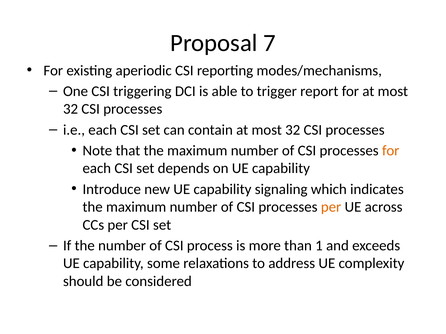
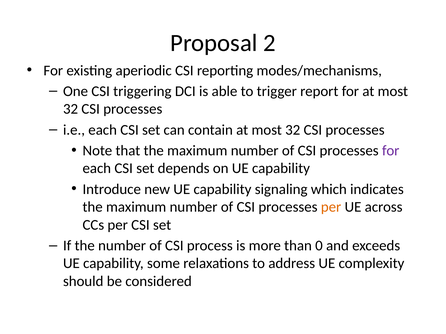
7: 7 -> 2 (269, 43)
for colour: orange -> purple (391, 151)
1: 1 -> 0 (319, 246)
